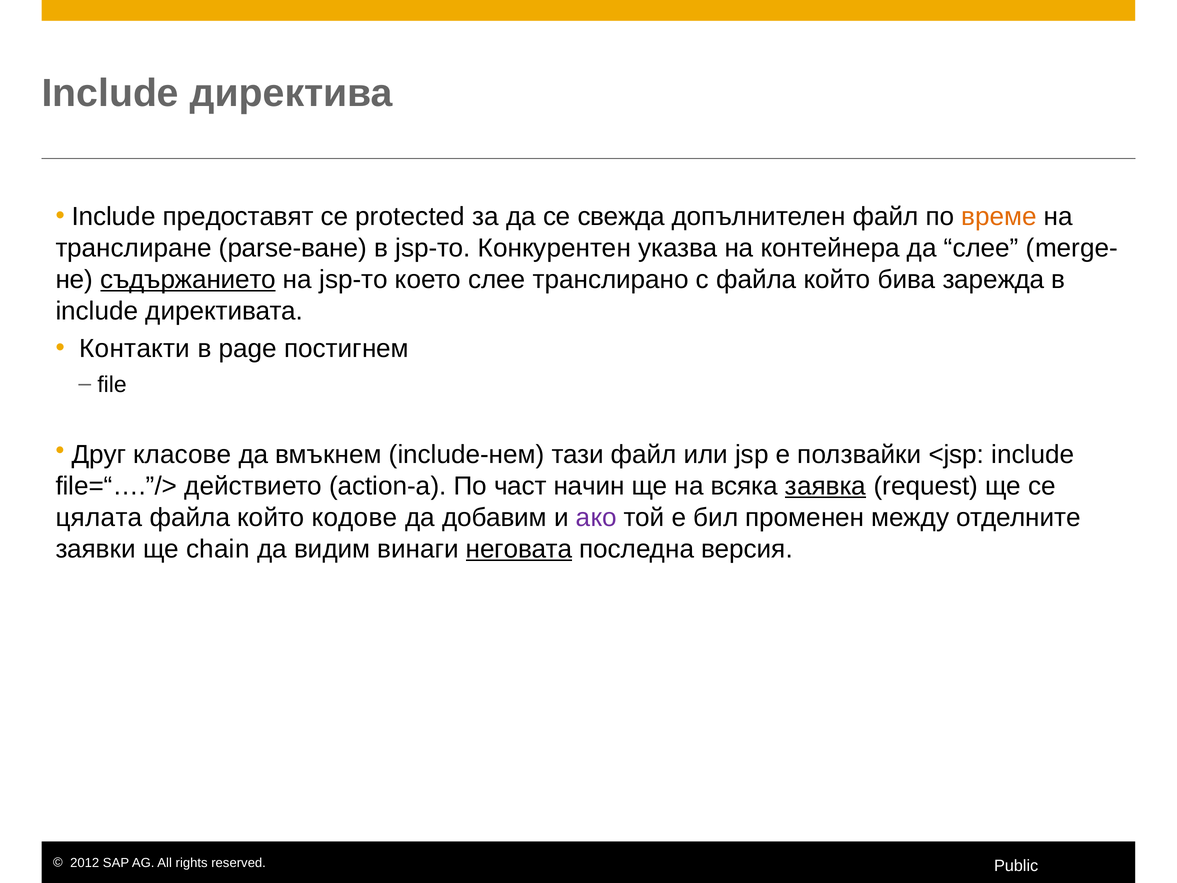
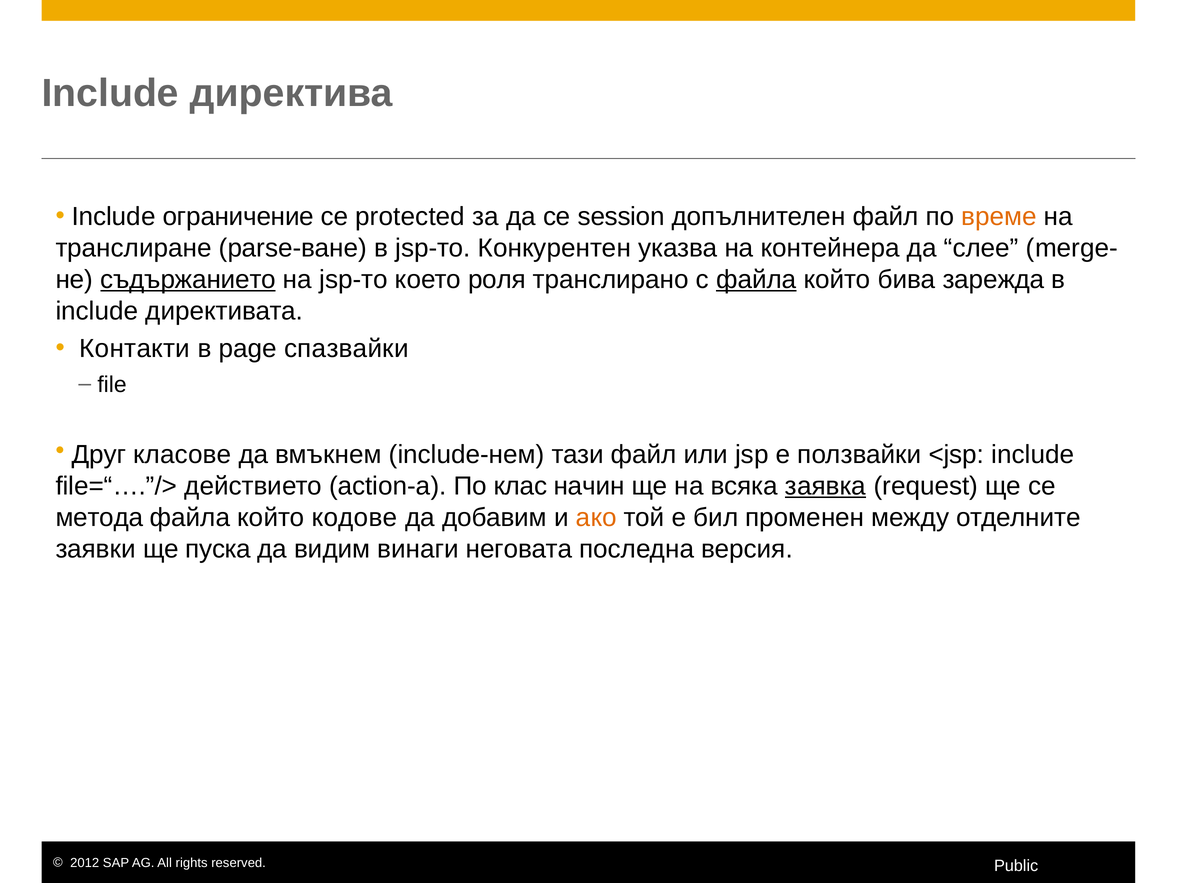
предоставят: предоставят -> ограничение (238, 217)
свежда: свежда -> session (621, 217)
което слее: слее -> роля (497, 279)
файла underline: none -> present (756, 279)
постигнем: постигнем -> спазвайки (346, 349)
част: част -> клас (520, 486)
цялата: цялата -> метода (99, 517)
ако colour: purple -> orange (596, 517)
chain: chain -> пуска (218, 549)
неговата underline: present -> none (519, 549)
